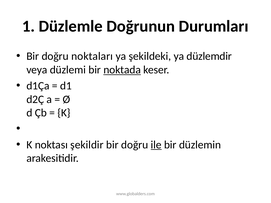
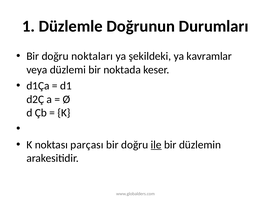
düzlemdir: düzlemdir -> kavramlar (209, 56)
noktada underline: present -> none (122, 70)
şekildir: şekildir -> parçası (87, 145)
